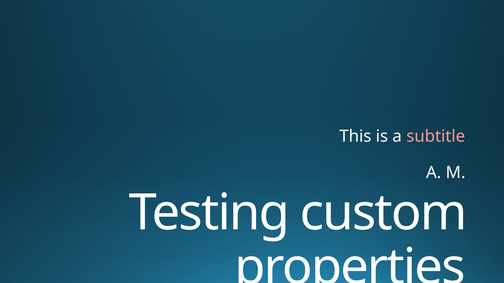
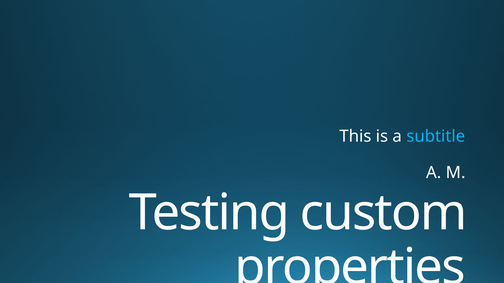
subtitle colour: pink -> light blue (436, 137)
